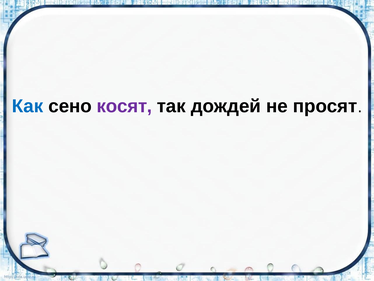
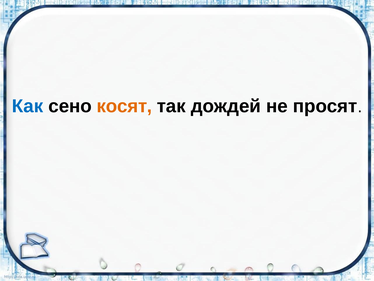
косят colour: purple -> orange (124, 106)
